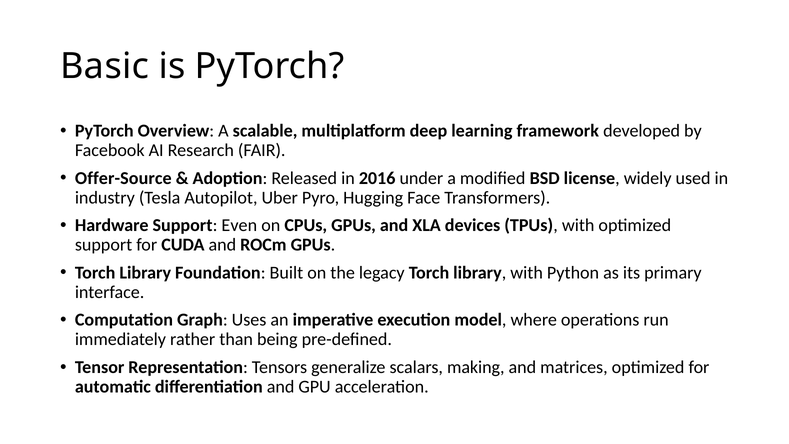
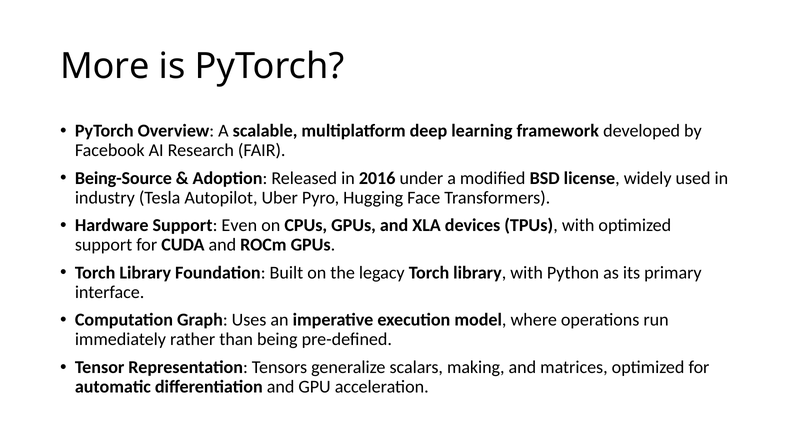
Basic: Basic -> More (105, 66)
Offer-Source: Offer-Source -> Being-Source (123, 178)
